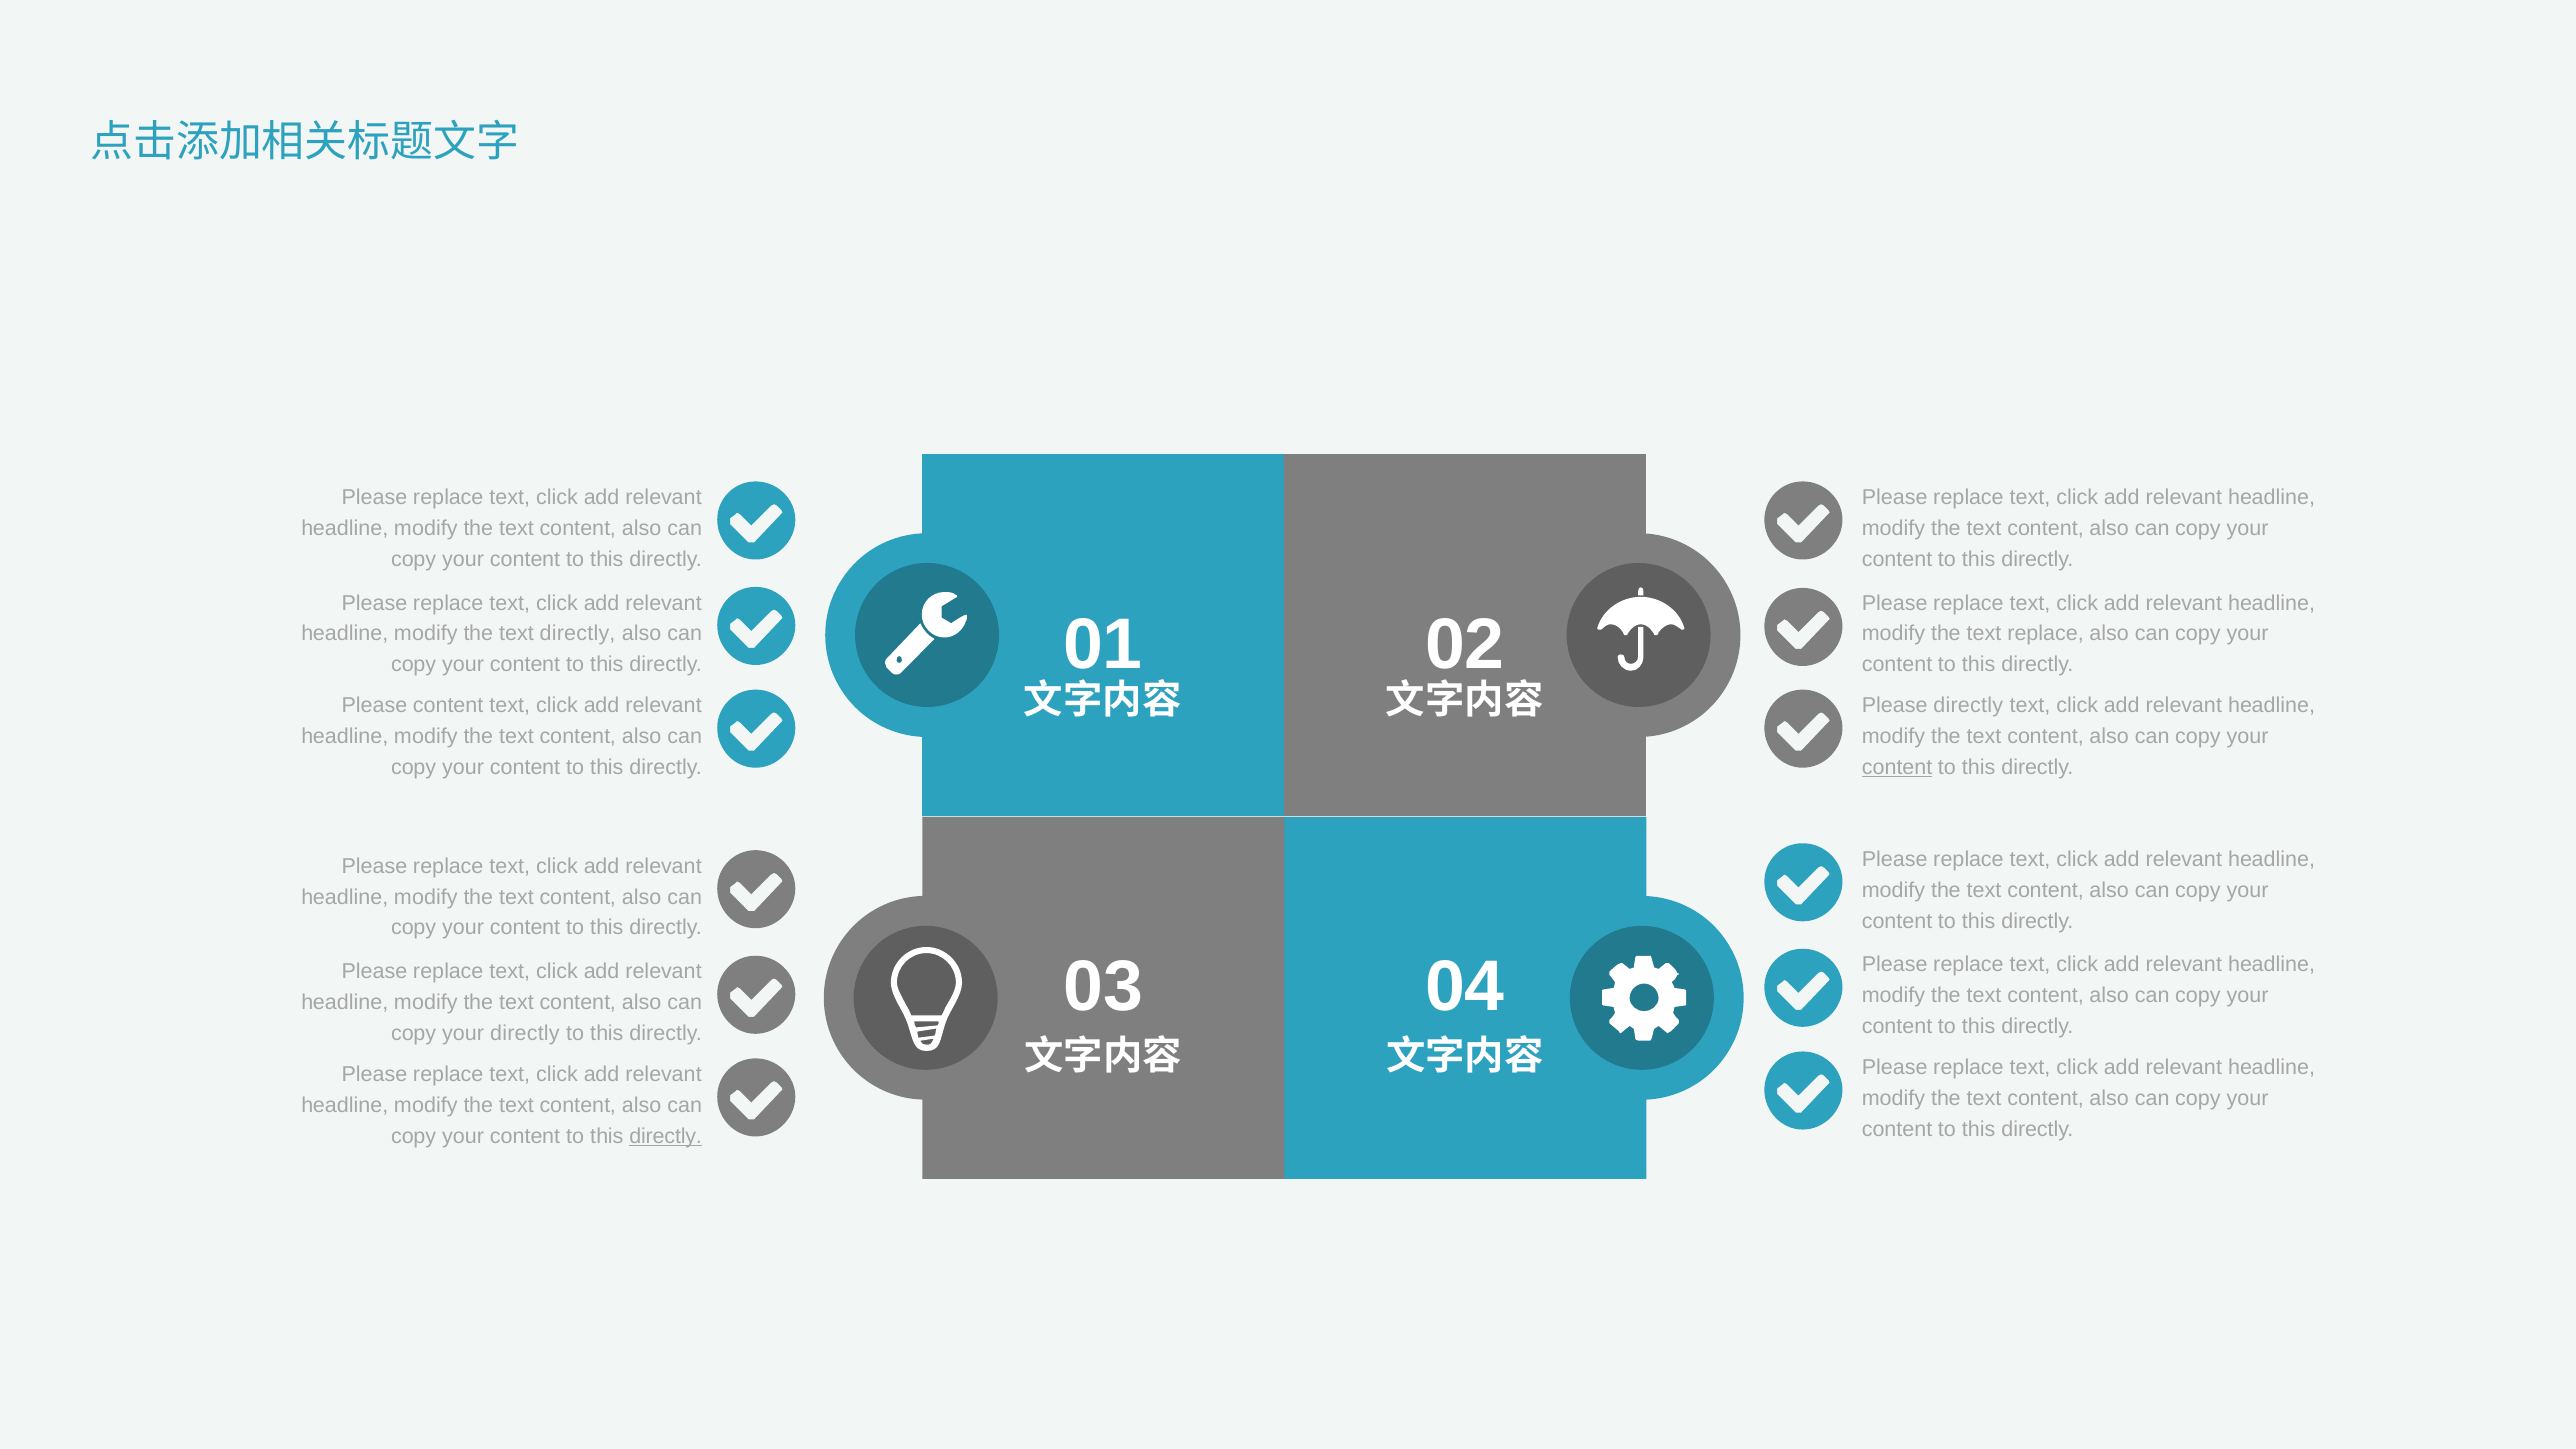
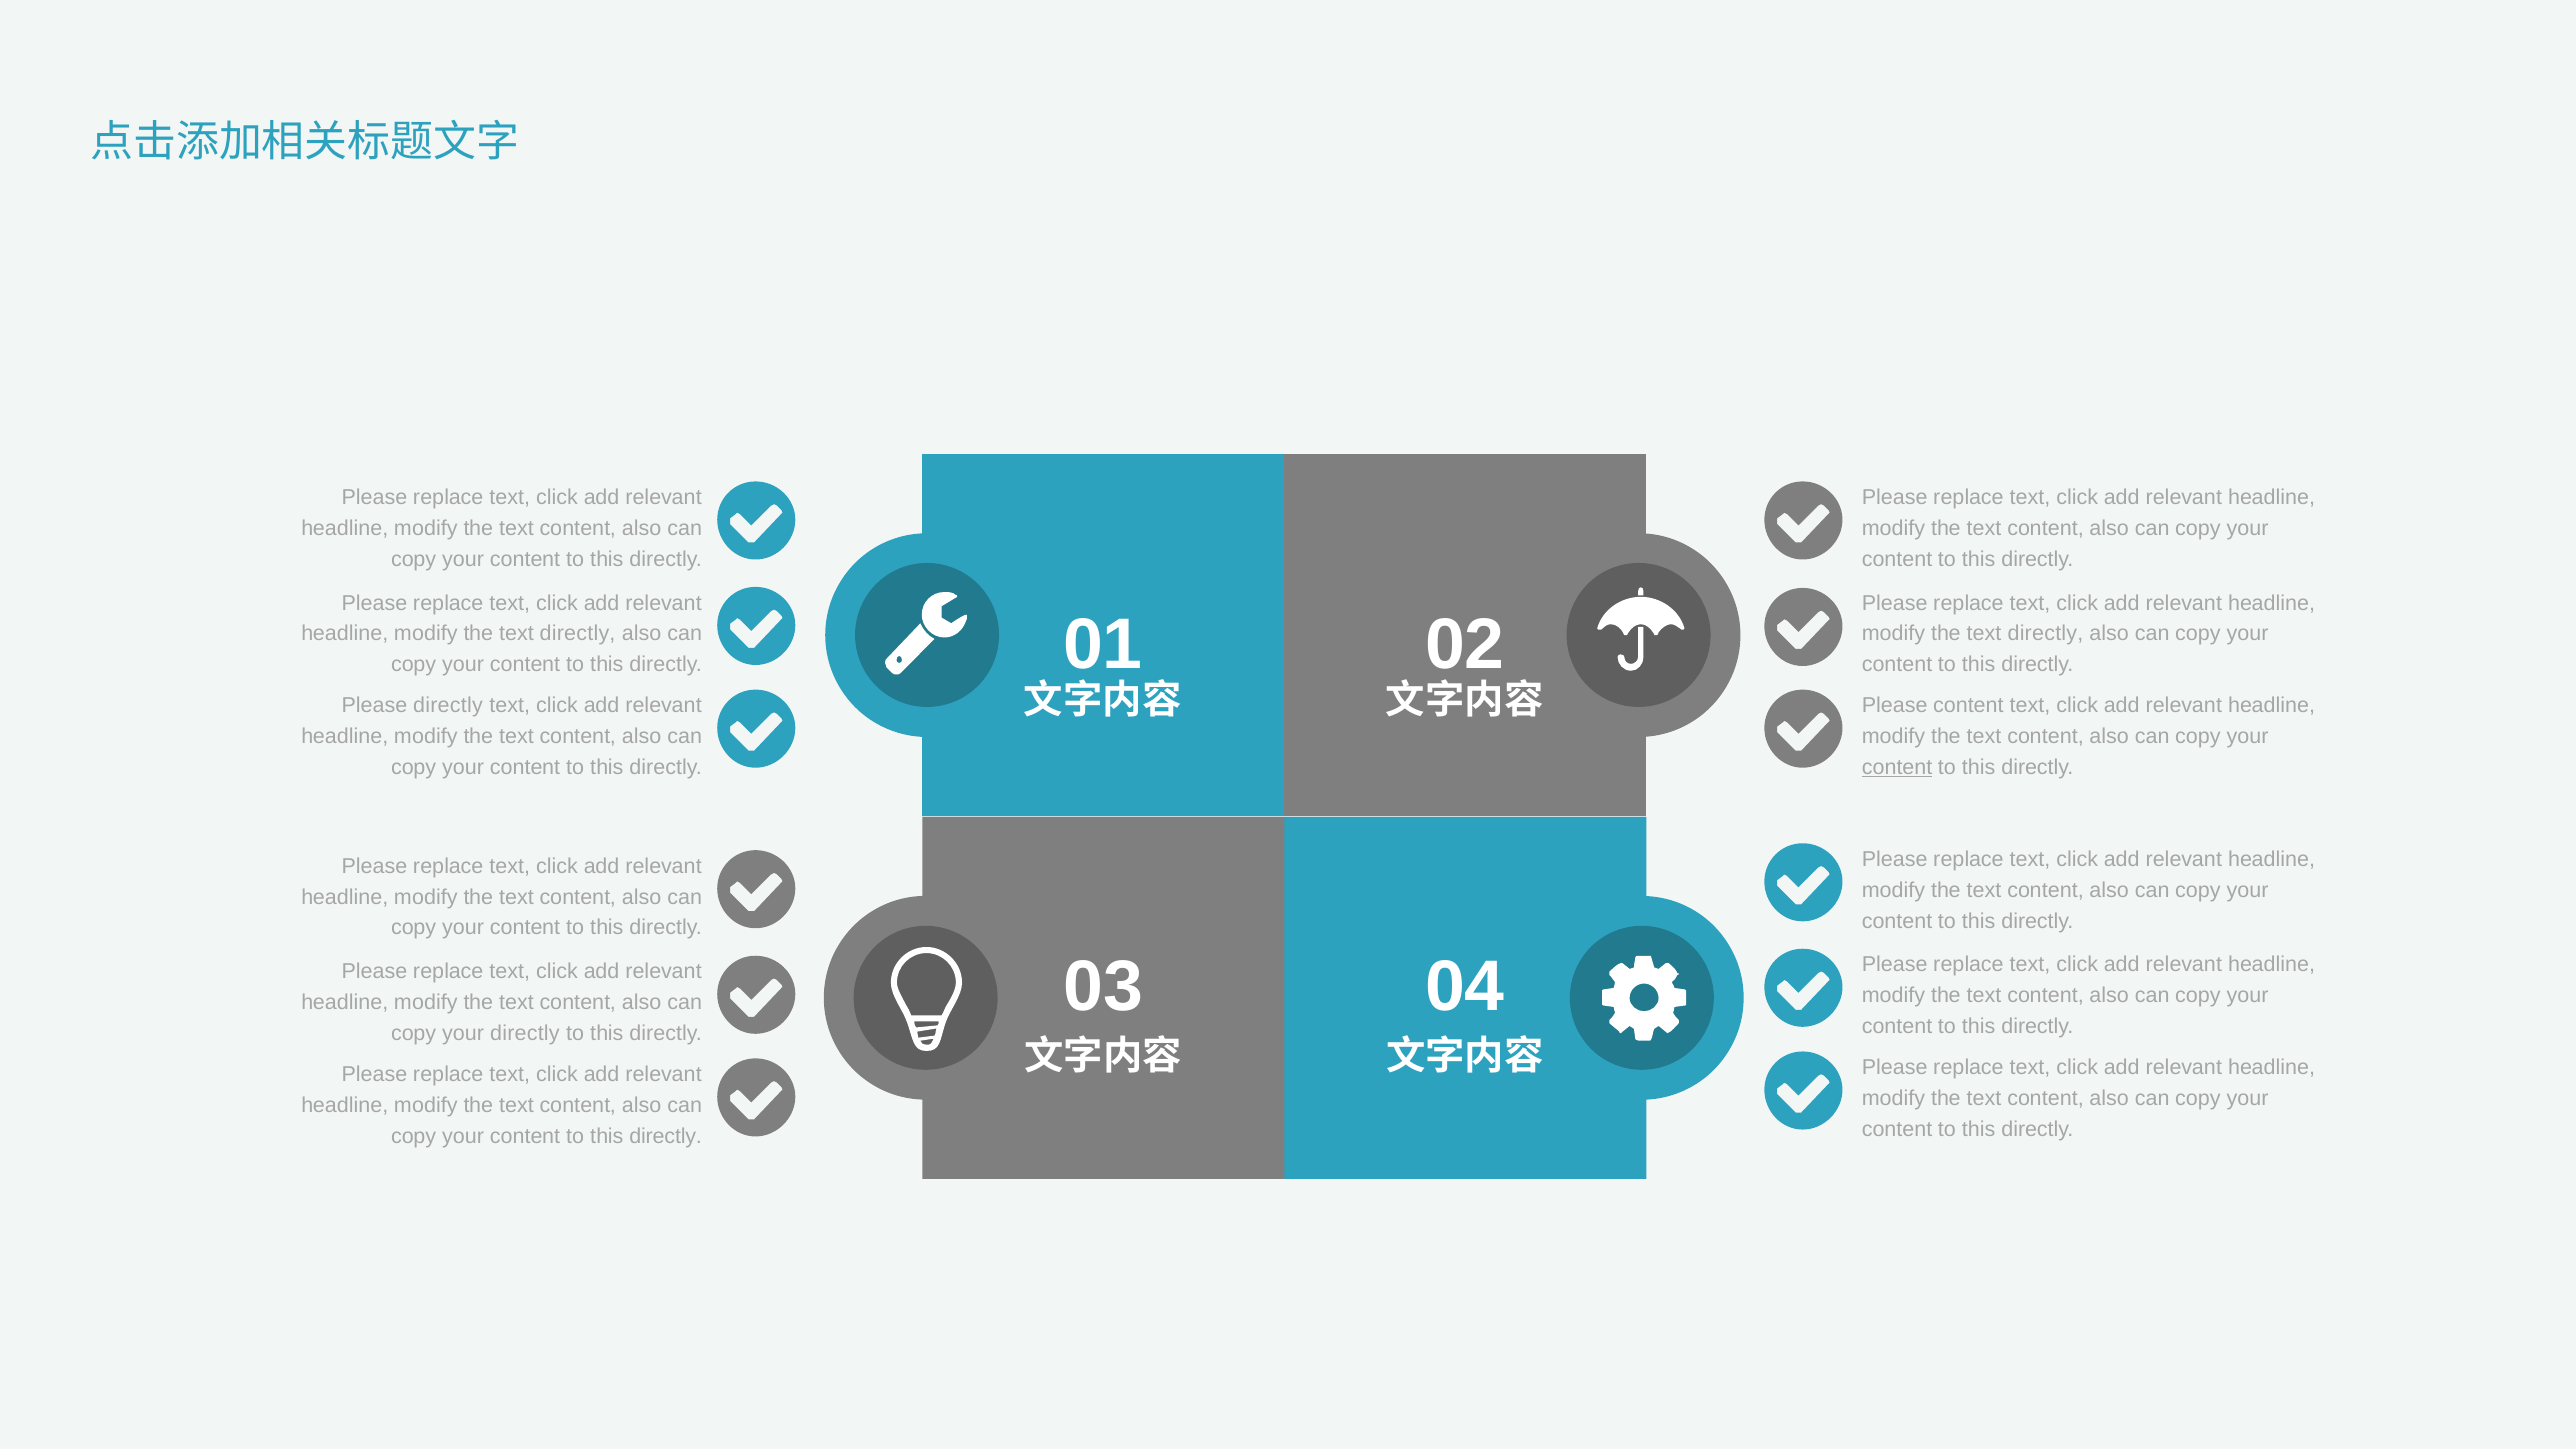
replace: replace -> directly (2045, 634)
Please content: content -> directly (448, 706)
Please directly: directly -> content (1968, 706)
directly underline: present -> none (666, 1136)
